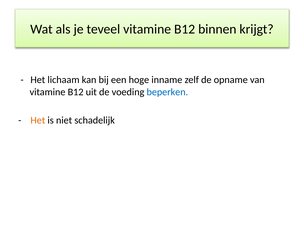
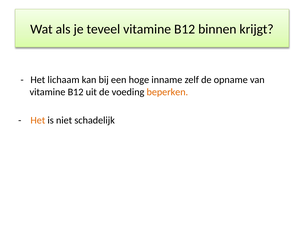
beperken colour: blue -> orange (167, 92)
